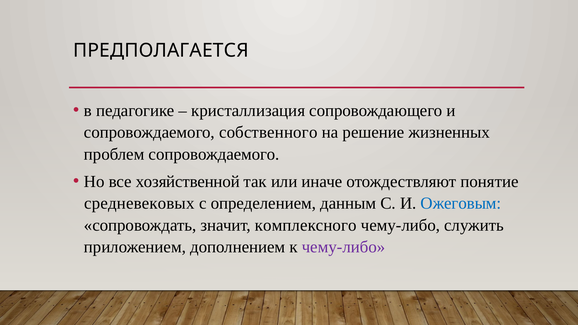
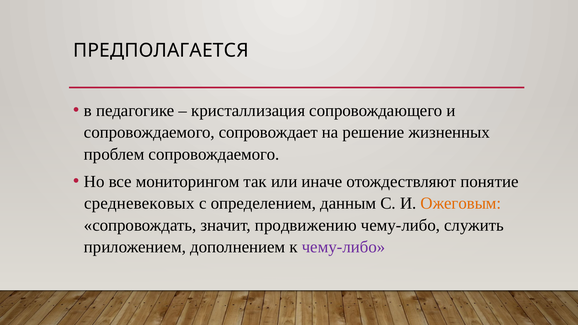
собственного: собственного -> сопровождает (268, 132)
хозяйственной: хозяйственной -> мониторингом (188, 182)
Ожеговым colour: blue -> orange (461, 203)
комплексного: комплексного -> продвижению (306, 225)
